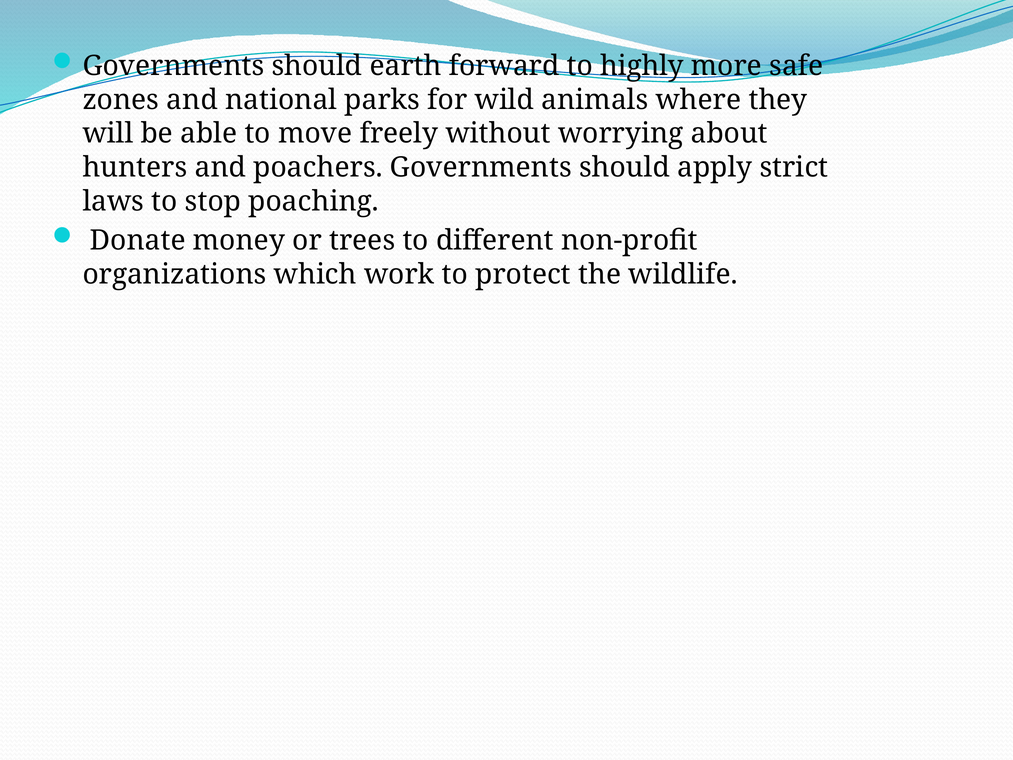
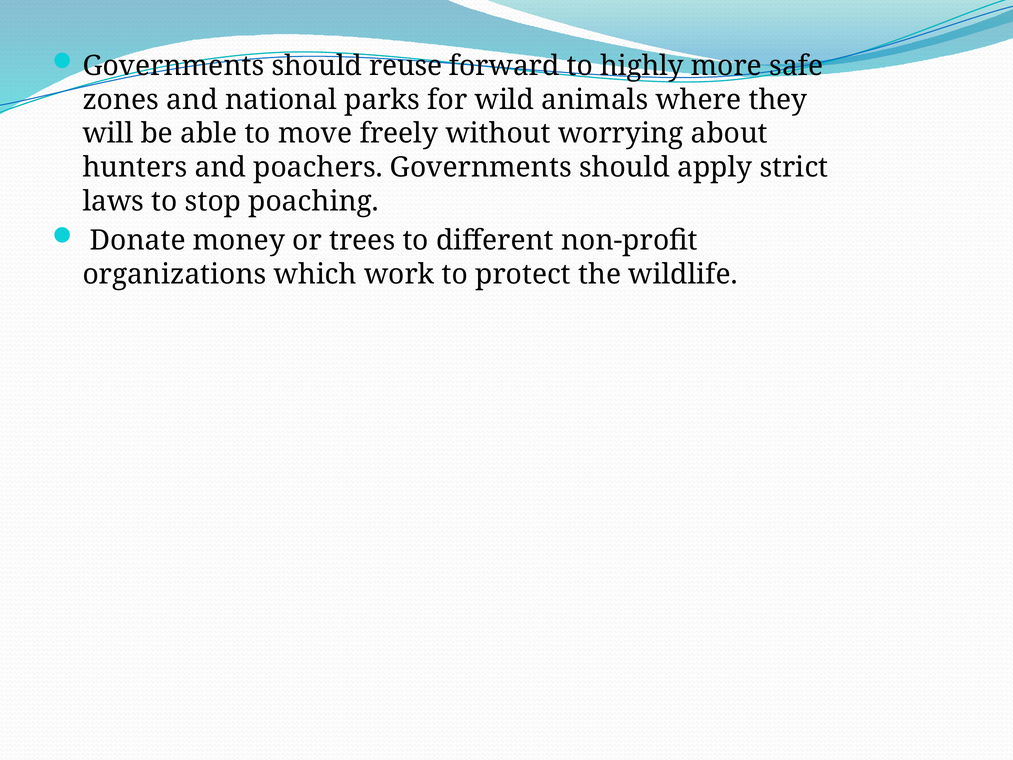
earth: earth -> reuse (406, 66)
